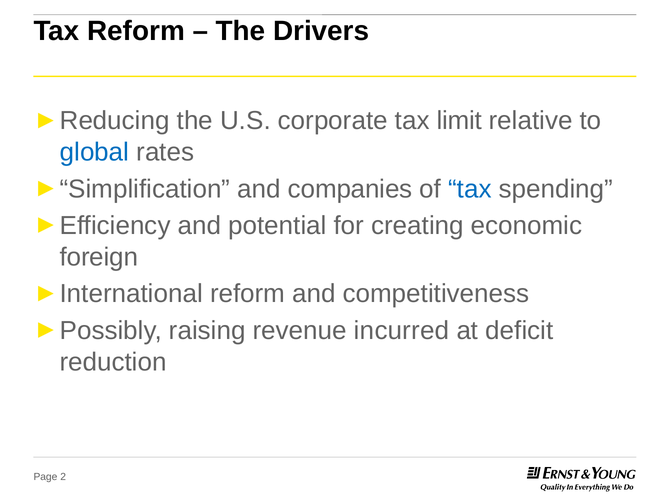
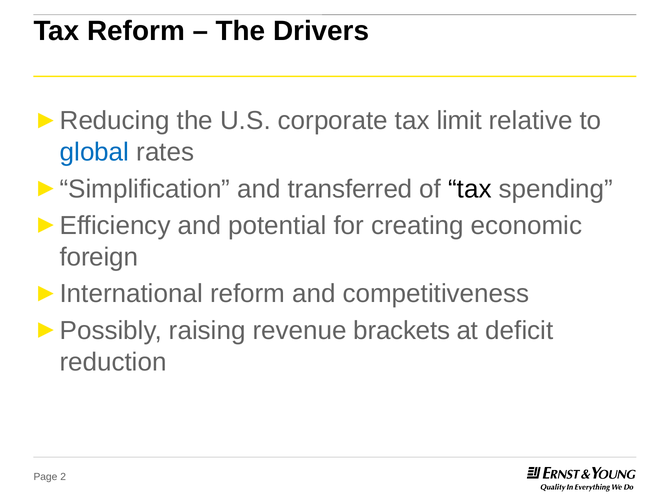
companies: companies -> transferred (350, 189)
tax colour: blue -> black (470, 189)
incurred: incurred -> brackets (402, 331)
